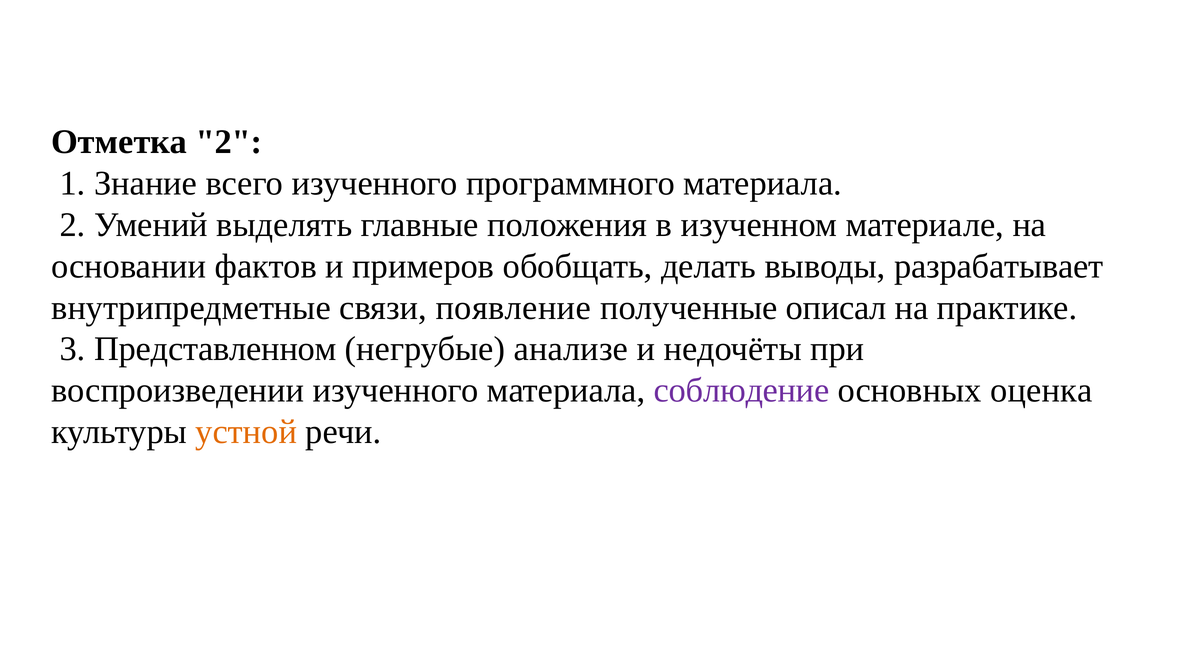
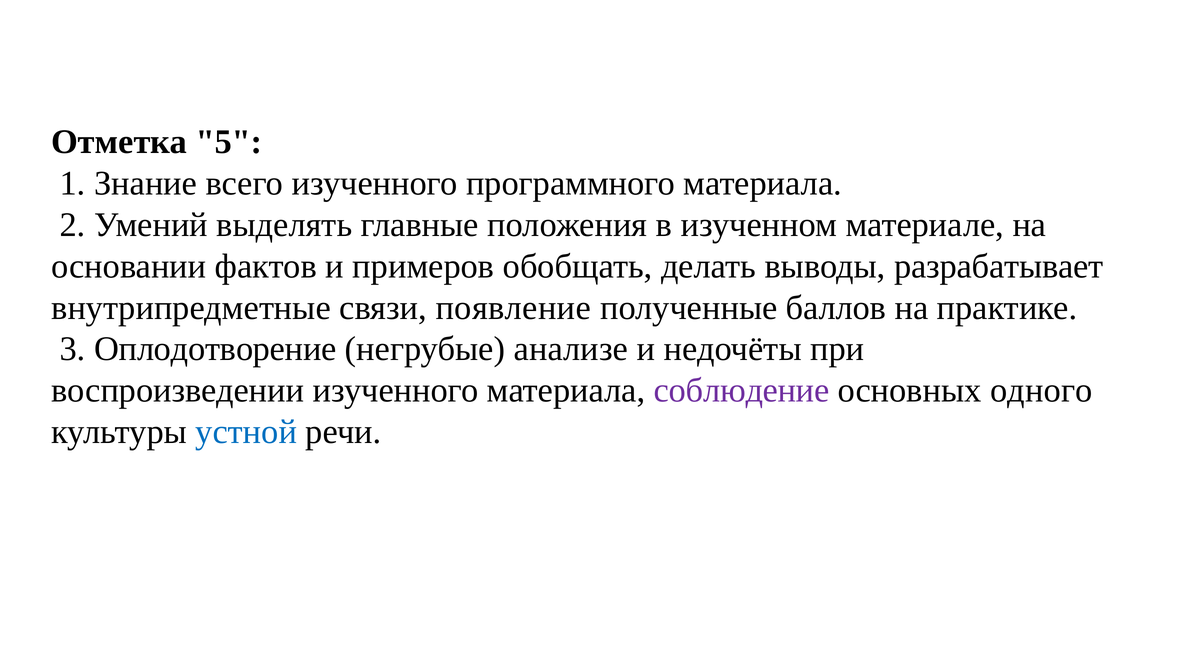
Отметка 2: 2 -> 5 (229, 142)
описал: описал -> баллов (836, 308)
Представленном: Представленном -> Оплодотворение (215, 349)
оценка: оценка -> одного (1041, 390)
устной colour: orange -> blue (246, 432)
